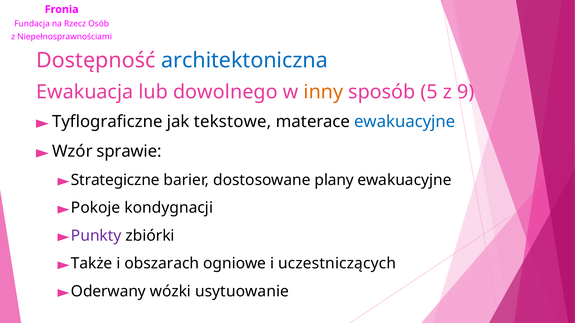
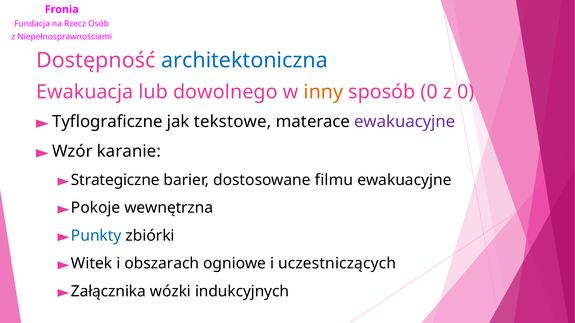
sposób 5: 5 -> 0 (429, 92)
z 9: 9 -> 0 (466, 92)
ewakuacyjne colour: blue -> purple (405, 122)
sprawie: sprawie -> karanie (129, 152)
plany: plany -> filmu (334, 180)
kondygnacji: kondygnacji -> wewnętrzna (169, 208)
Punkty colour: purple -> blue (96, 236)
Także: Także -> Witek (92, 264)
Oderwany: Oderwany -> Załącznika (108, 292)
usytuowanie: usytuowanie -> indukcyjnych (242, 292)
